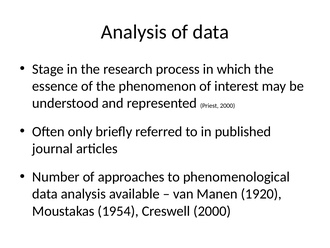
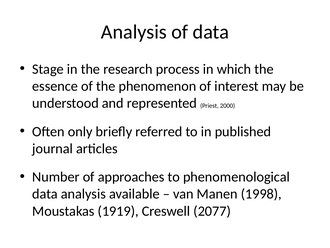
1920: 1920 -> 1998 (261, 194)
1954: 1954 -> 1919 (118, 211)
Creswell 2000: 2000 -> 2077 (212, 211)
